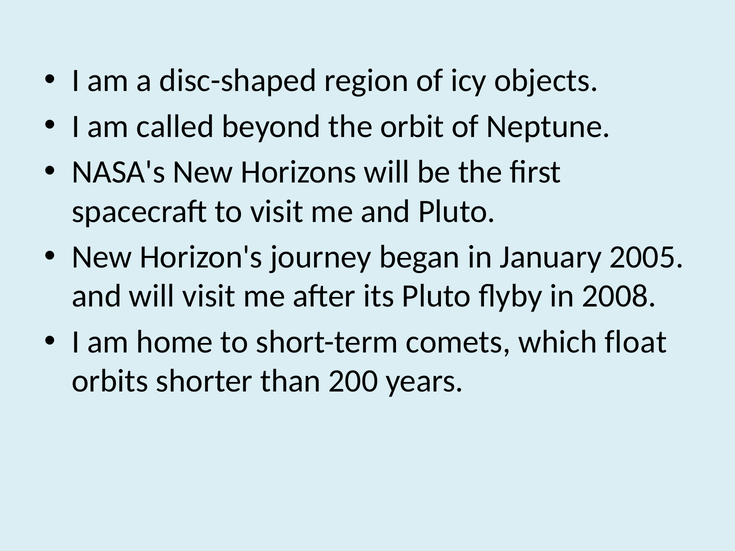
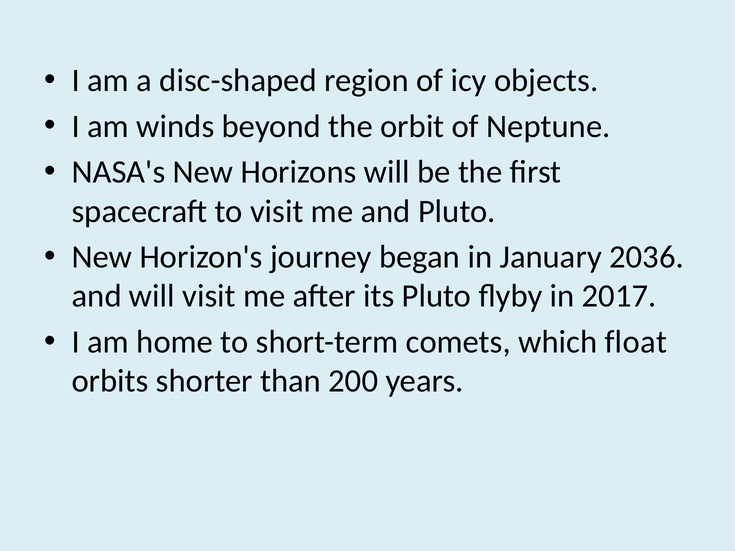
called: called -> winds (175, 126)
2005: 2005 -> 2036 (647, 257)
2008: 2008 -> 2017 (619, 296)
